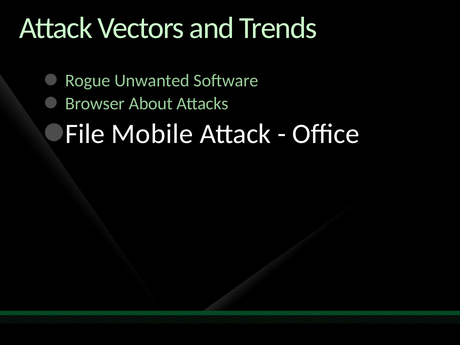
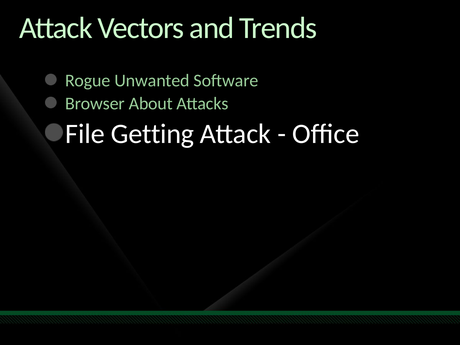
Mobile: Mobile -> Getting (153, 134)
